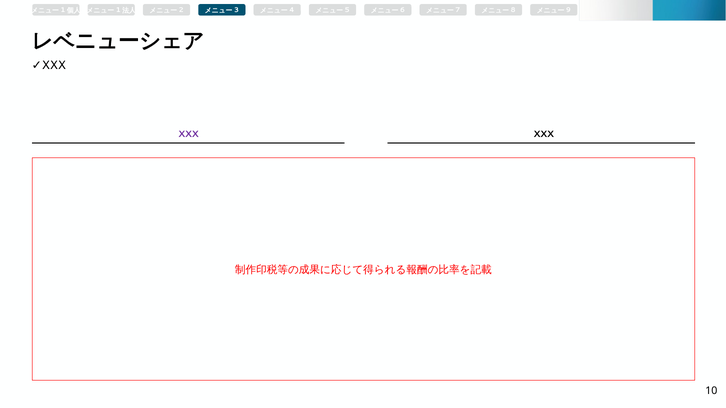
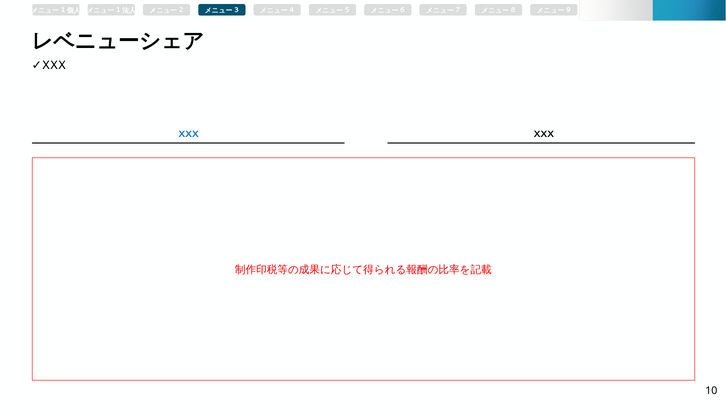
XXX colour: purple -> blue (188, 135)
